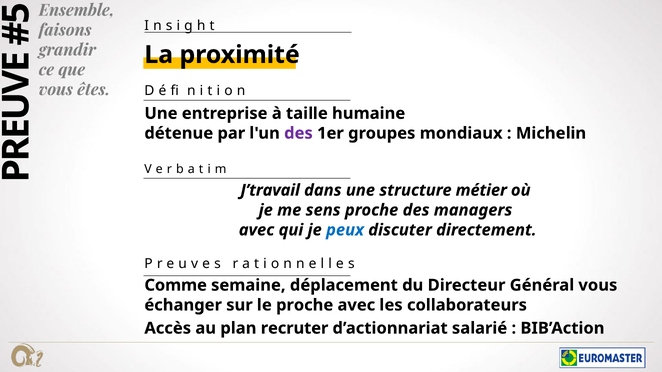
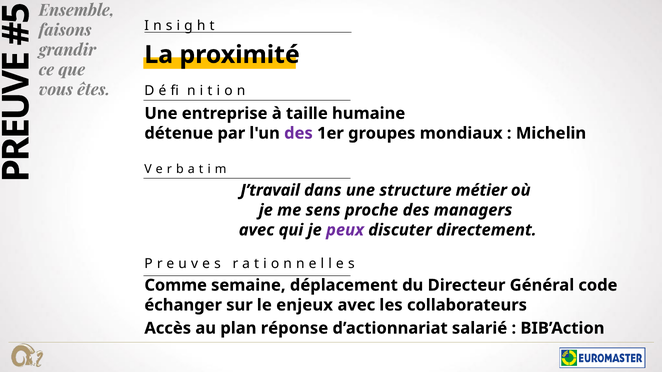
peux colour: blue -> purple (345, 230)
Général vous: vous -> code (598, 285)
le proche: proche -> enjeux (305, 305)
recruter: recruter -> réponse (294, 329)
